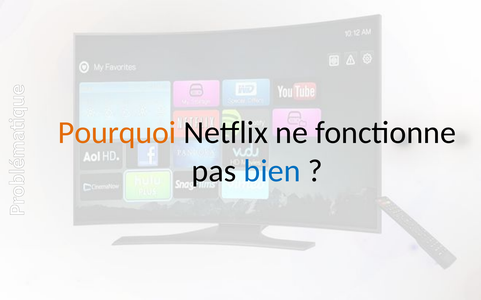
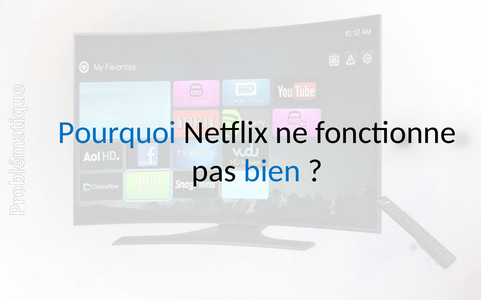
Pourquoi colour: orange -> blue (117, 133)
